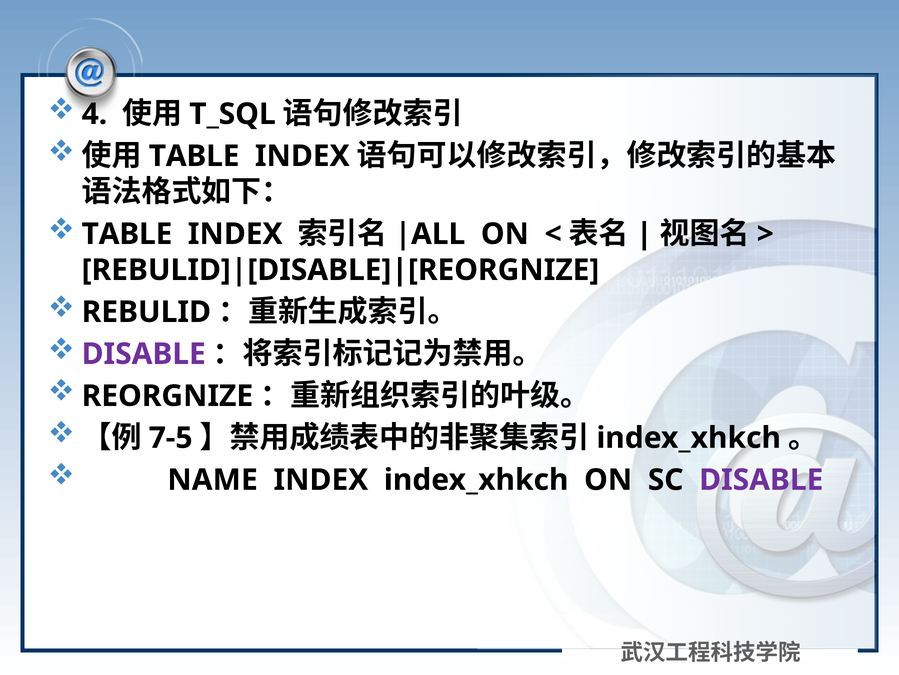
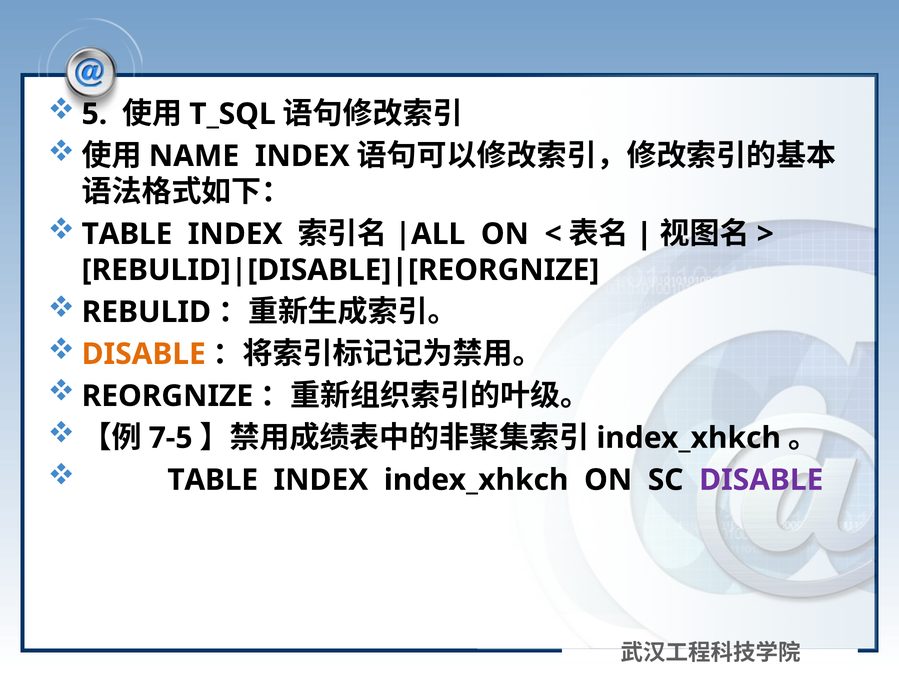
4: 4 -> 5 (94, 114)
TABLE: TABLE -> NAME (194, 156)
DISABLE colour: purple -> orange (144, 354)
NAME: NAME -> TABLE (213, 479)
